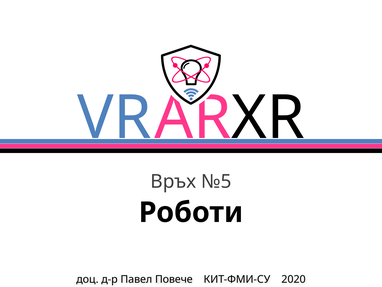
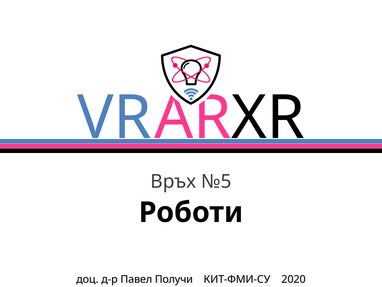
Повече: Повече -> Получи (174, 279)
